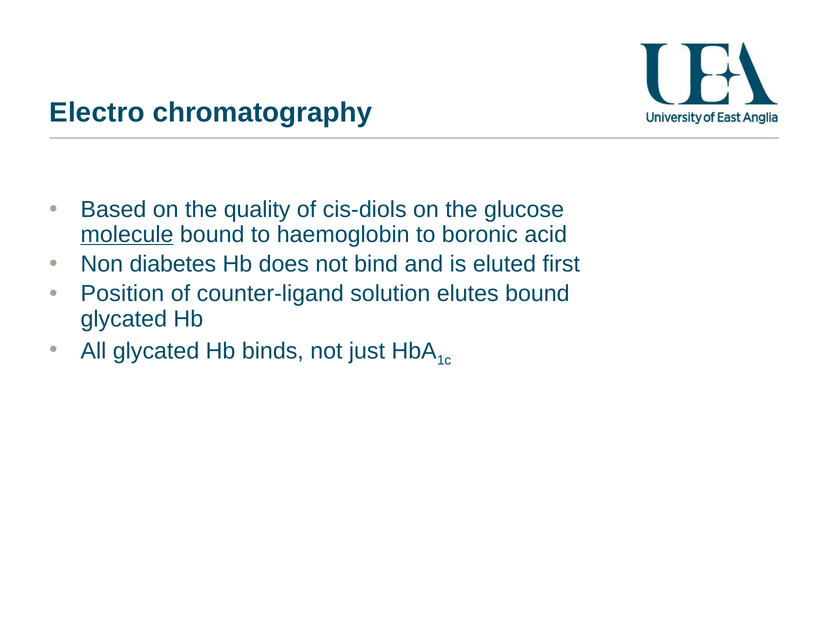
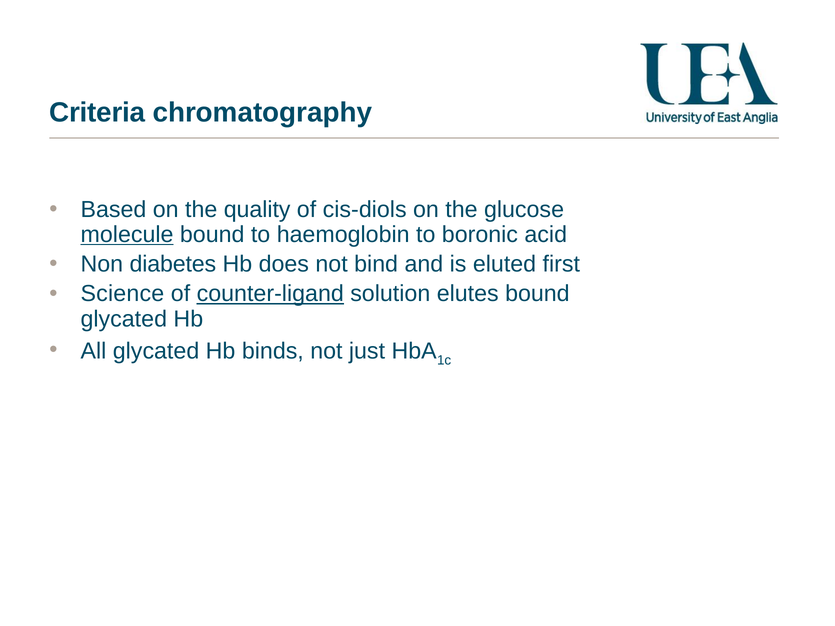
Electro: Electro -> Criteria (97, 113)
Position: Position -> Science (122, 294)
counter-ligand underline: none -> present (270, 294)
